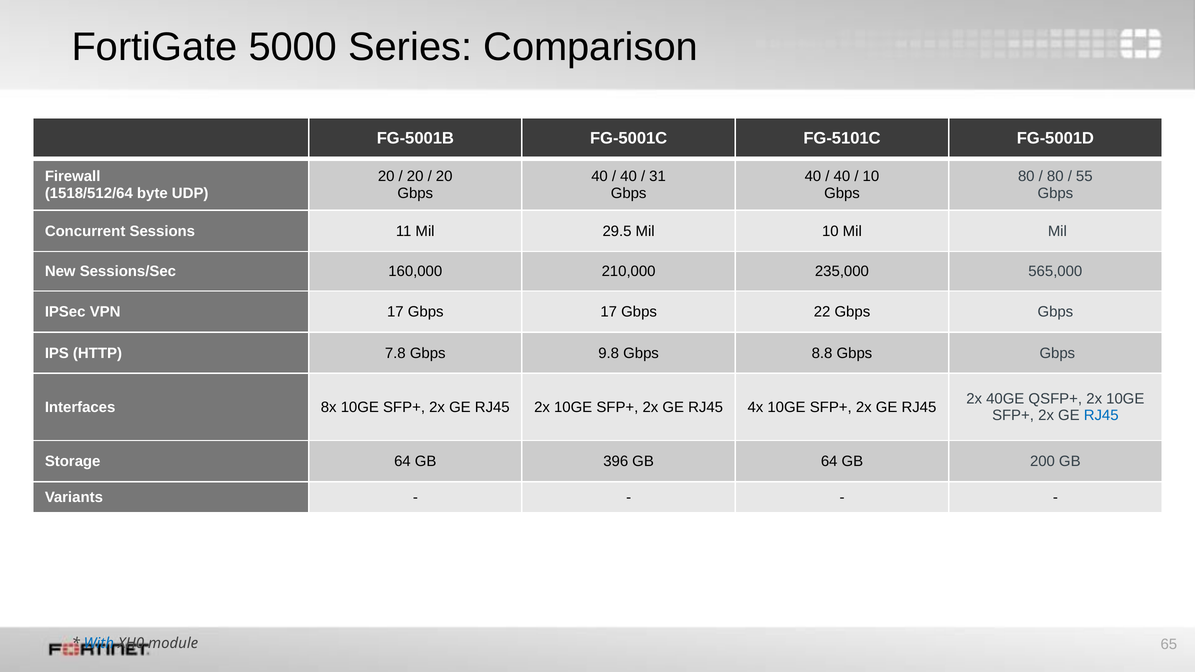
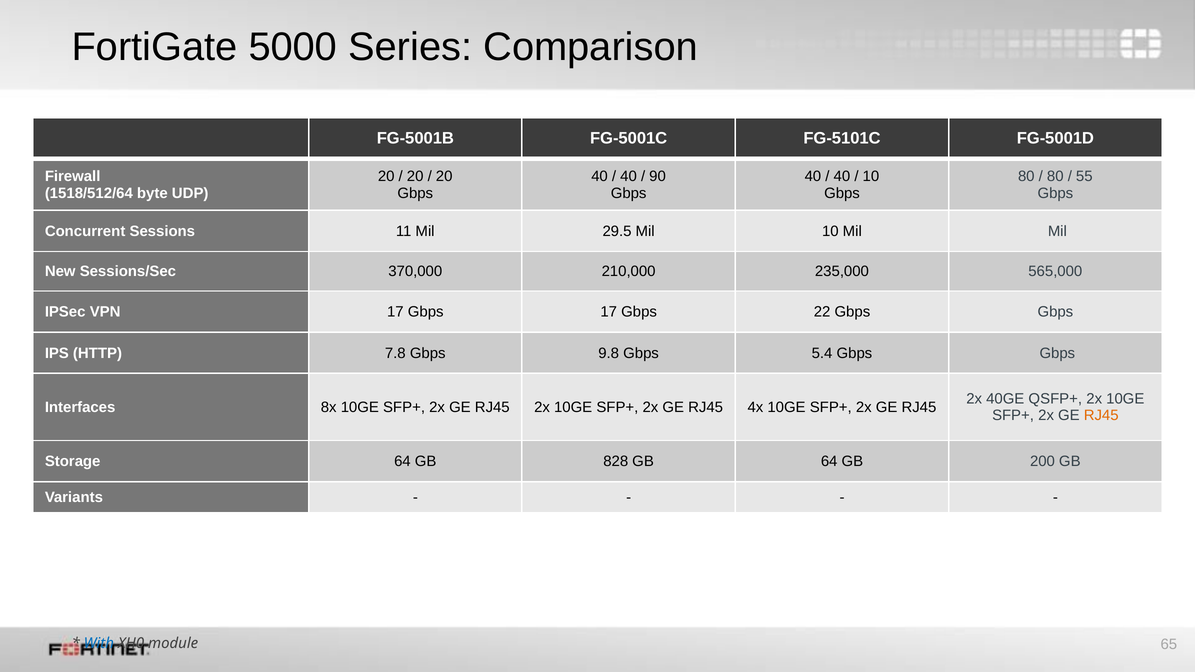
31: 31 -> 90 (658, 176)
160,000: 160,000 -> 370,000 (415, 272)
8.8: 8.8 -> 5.4 (822, 353)
RJ45 colour: blue -> orange (1101, 416)
396: 396 -> 828 (616, 461)
